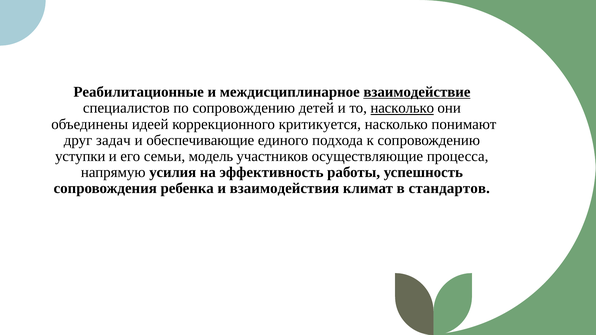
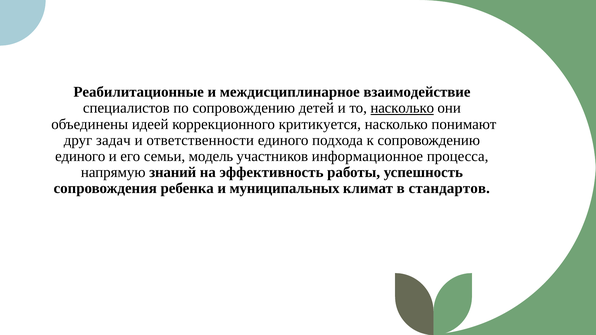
взаимодействие underline: present -> none (417, 92)
обеспечивающие: обеспечивающие -> ответственности (200, 140)
уступки: уступки -> единого (80, 156)
осуществляющие: осуществляющие -> информационное (367, 156)
усилия: усилия -> знаний (173, 172)
взаимодействия: взаимодействия -> муниципальных (285, 189)
